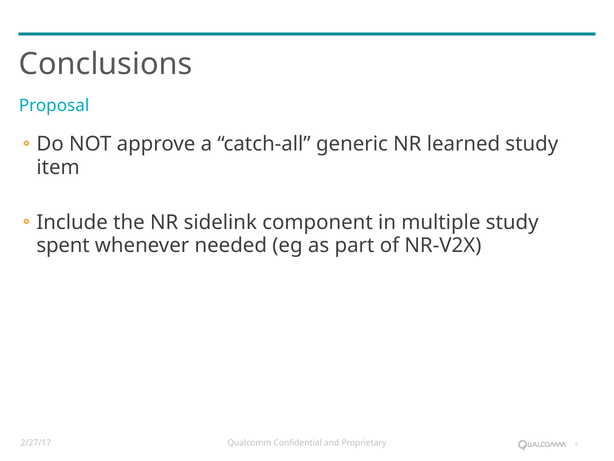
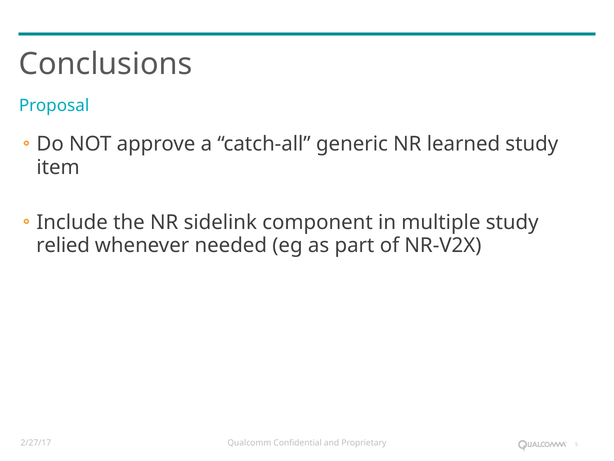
spent: spent -> relied (63, 245)
